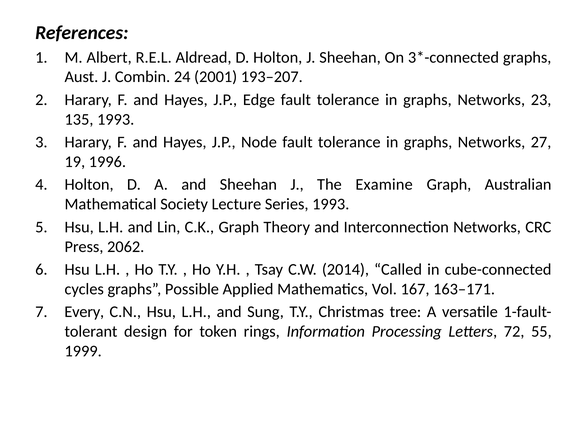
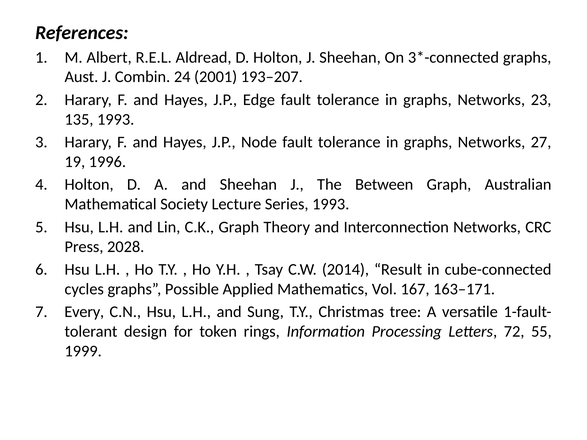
Examine: Examine -> Between (384, 185)
2062: 2062 -> 2028 (126, 247)
Called: Called -> Result (398, 270)
